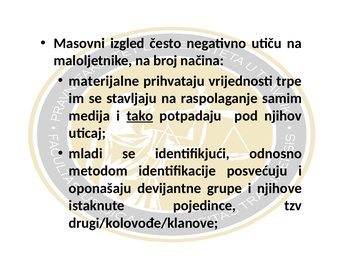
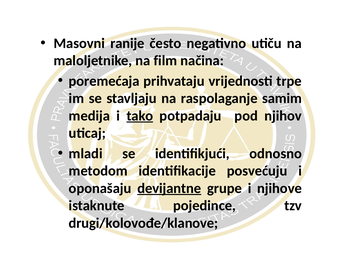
izgled: izgled -> ranije (127, 43)
broj: broj -> film (165, 61)
materijalne: materijalne -> poremećaja (104, 81)
devijantne underline: none -> present (169, 188)
